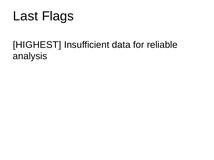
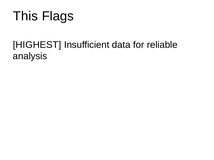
Last: Last -> This (25, 16)
